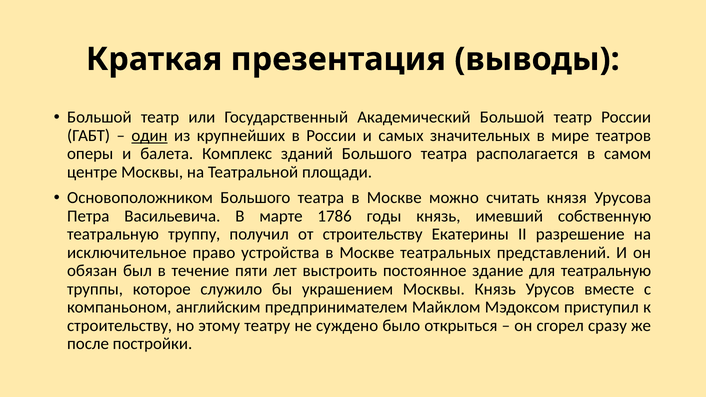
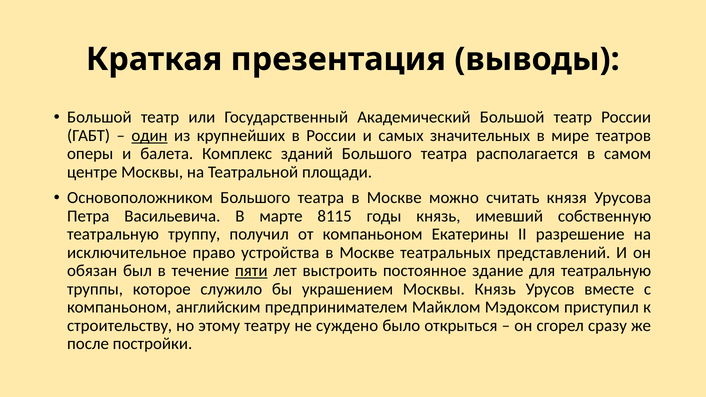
1786: 1786 -> 8115 (335, 216)
от строительству: строительству -> компаньоном (373, 234)
пяти underline: none -> present (251, 271)
